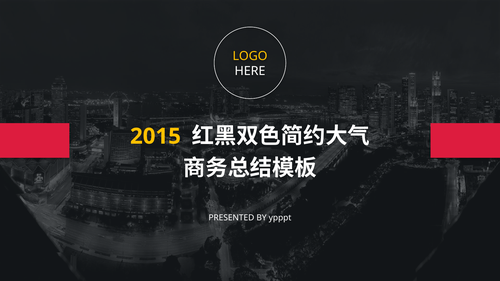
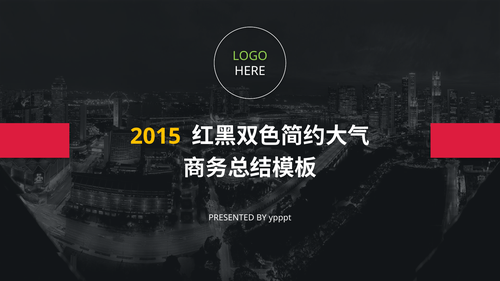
LOGO colour: yellow -> light green (250, 56)
